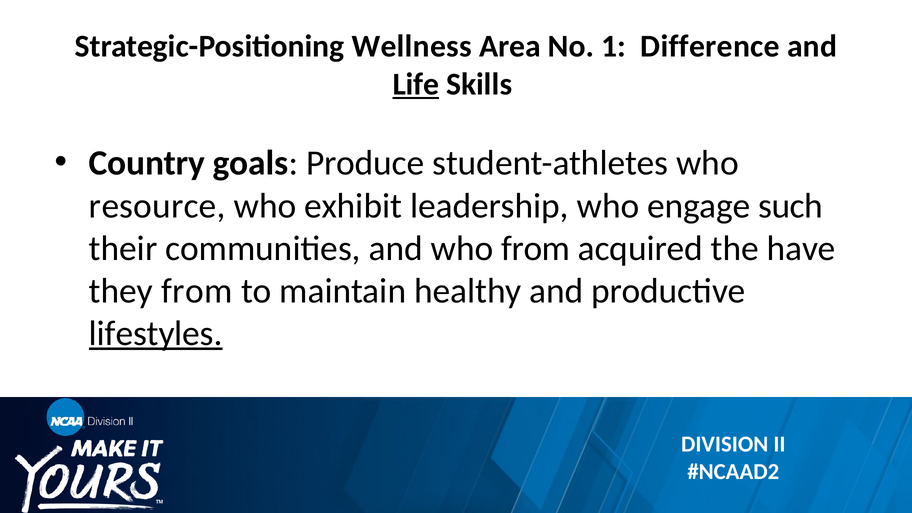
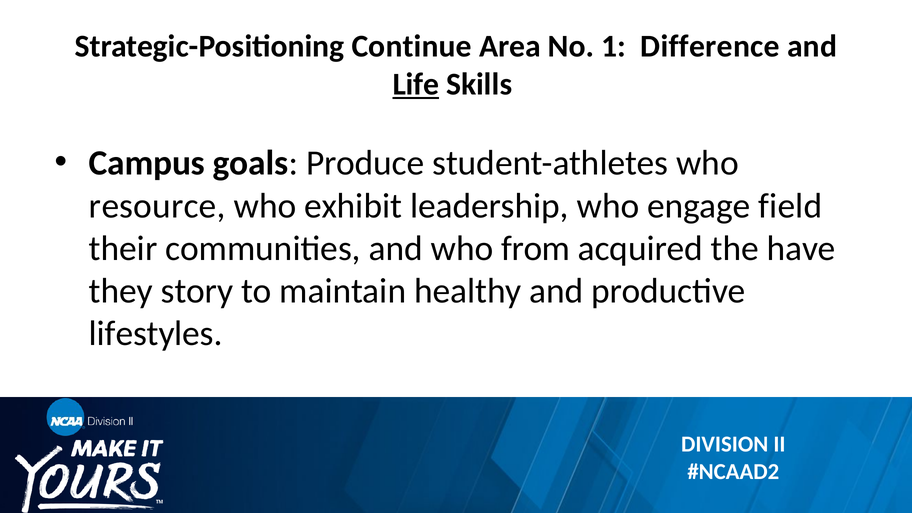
Wellness: Wellness -> Continue (412, 46)
Country: Country -> Campus (147, 163)
such: such -> field (790, 206)
they from: from -> story (197, 291)
lifestyles underline: present -> none (156, 334)
